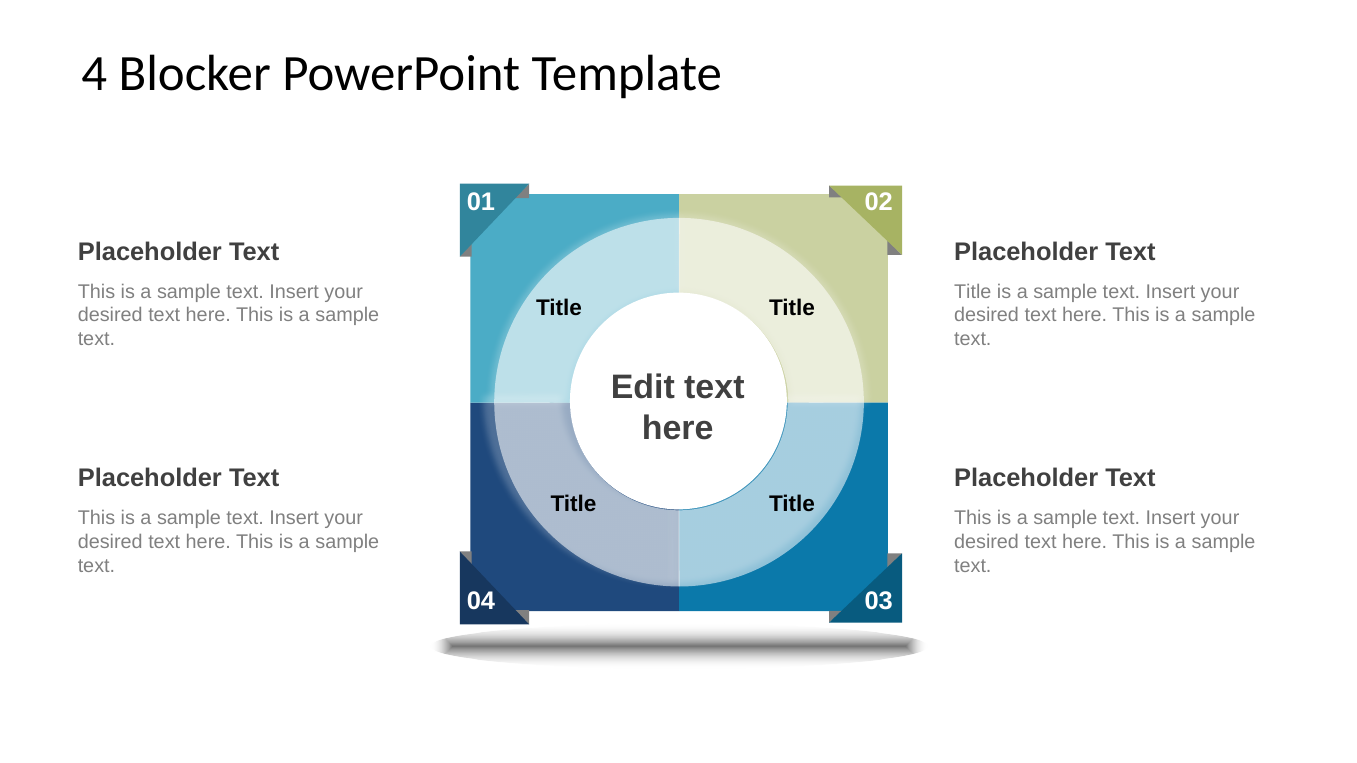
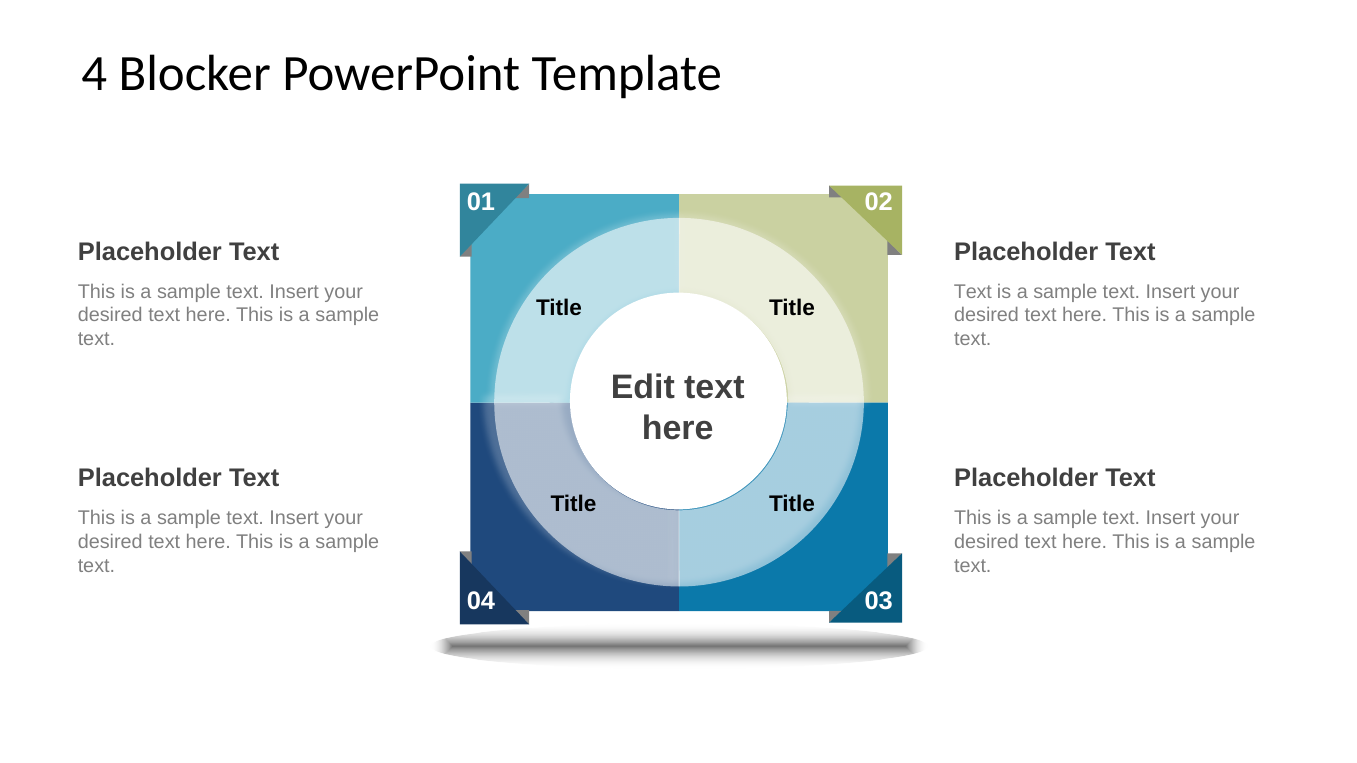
Title: Title -> Text (973, 292)
